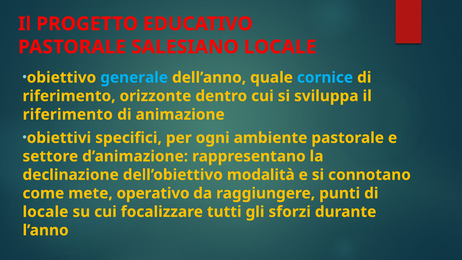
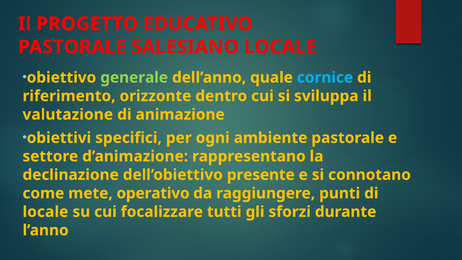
generale colour: light blue -> light green (134, 78)
riferimento: riferimento -> valutazione (68, 114)
modalità: modalità -> presente (261, 175)
